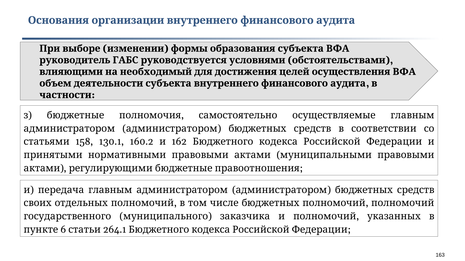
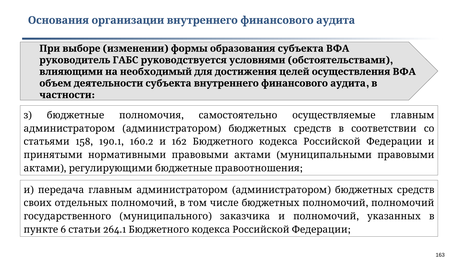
130.1: 130.1 -> 190.1 (111, 142)
